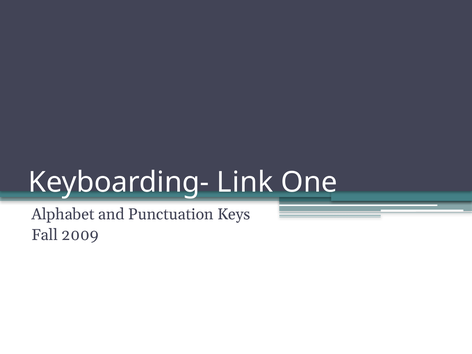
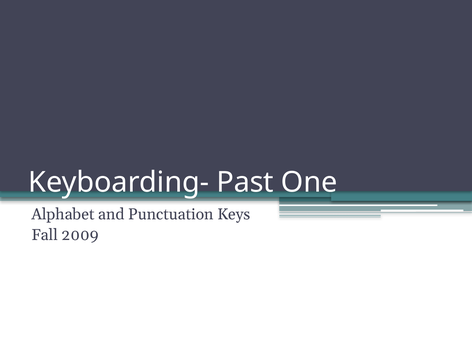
Link: Link -> Past (245, 182)
